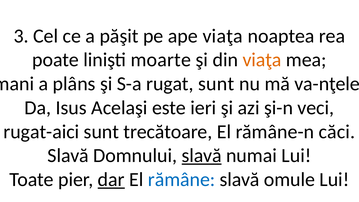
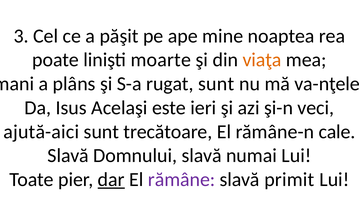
ape viaţa: viaţa -> mine (223, 36)
rugat-aici: rugat-aici -> ajută-aici (41, 132)
căci: căci -> cale (337, 132)
slavă underline: present -> none (202, 156)
rămâne colour: blue -> purple (182, 180)
omule: omule -> primit (289, 180)
